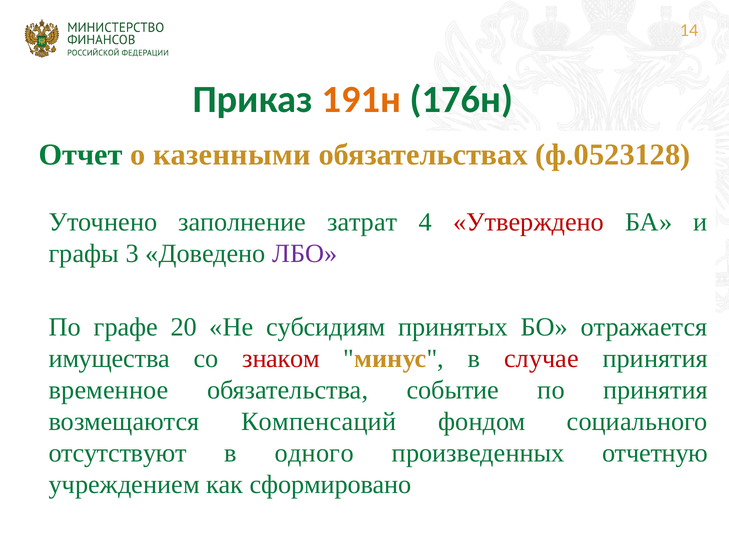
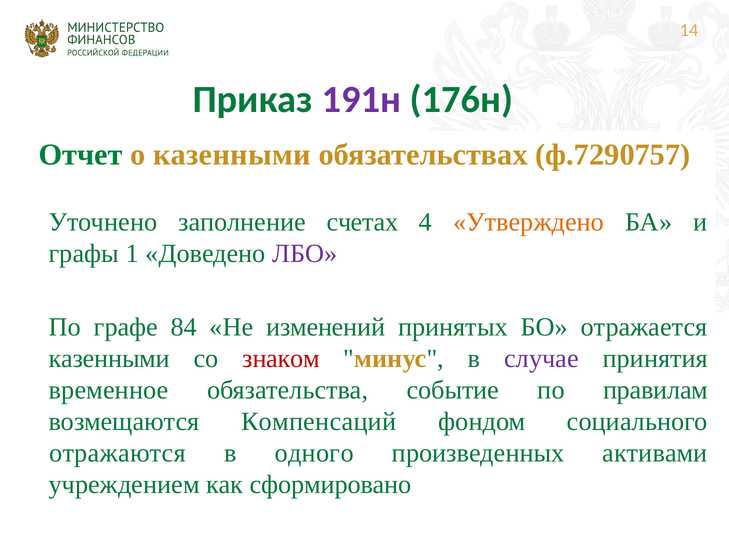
191н colour: orange -> purple (361, 100)
ф.0523128: ф.0523128 -> ф.7290757 (613, 155)
затрат: затрат -> счетах (362, 222)
Утверждено colour: red -> orange (529, 222)
3: 3 -> 1 (132, 254)
20: 20 -> 84 (184, 327)
субсидиям: субсидиям -> изменений (326, 327)
имущества: имущества -> казенными (109, 359)
случае colour: red -> purple (542, 359)
по принятия: принятия -> правилам (656, 391)
отсутствуют: отсутствуют -> отражаются (117, 454)
отчетную: отчетную -> активами (655, 454)
